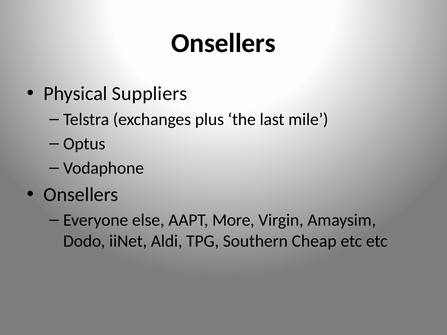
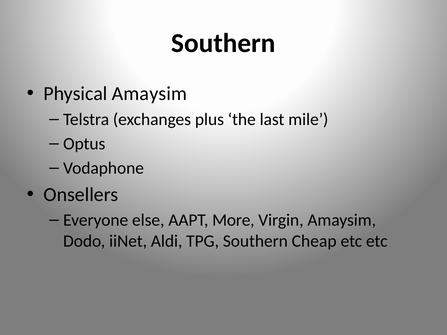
Onsellers: Onsellers -> Southern (223, 43)
Physical Suppliers: Suppliers -> Amaysim (150, 94)
